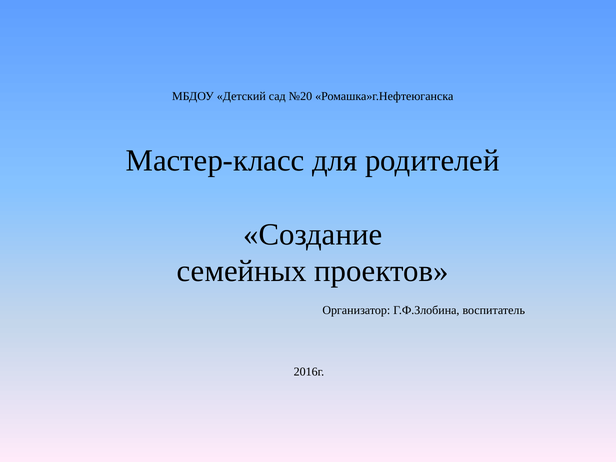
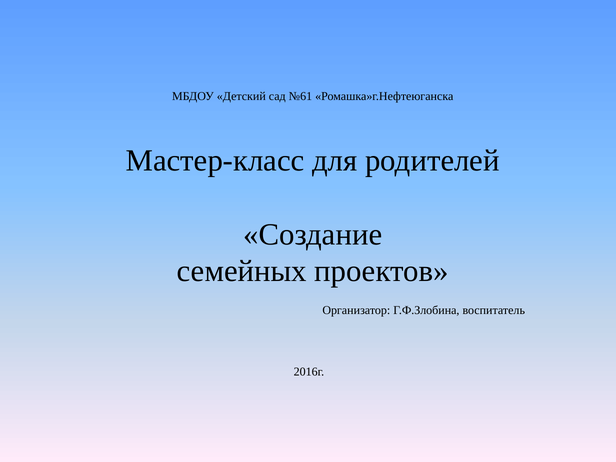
№20: №20 -> №61 (300, 96)
